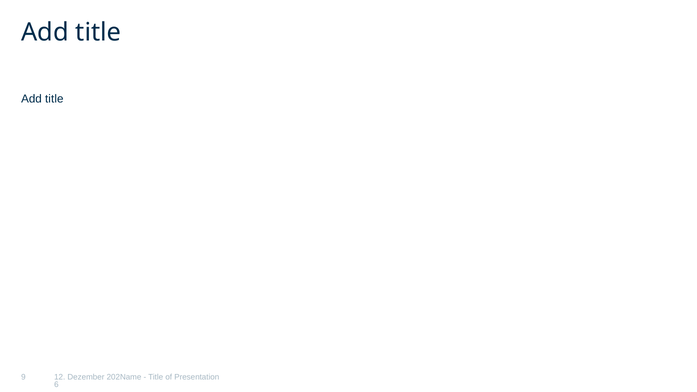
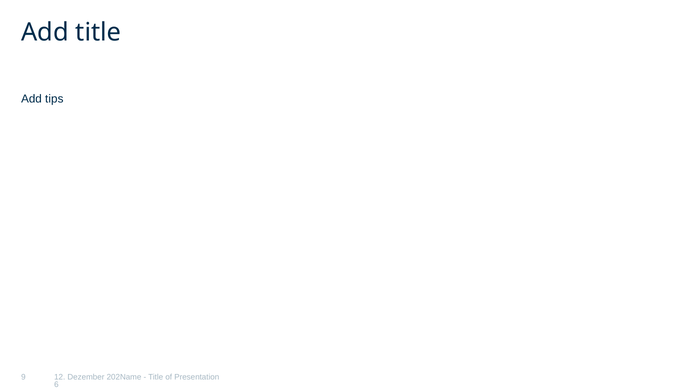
title: title -> tips (54, 99)
